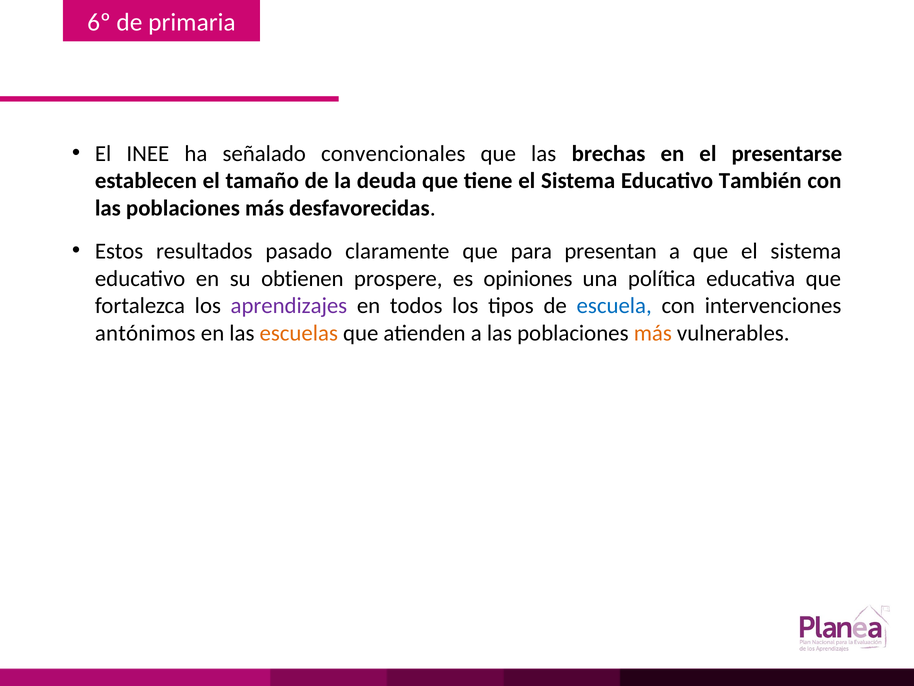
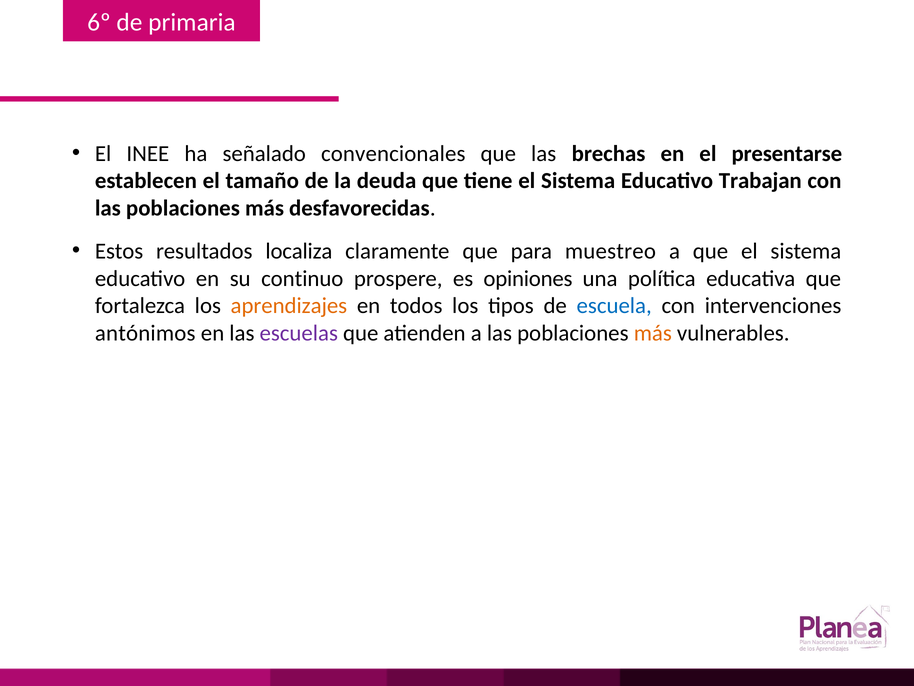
También: También -> Trabajan (760, 181)
pasado: pasado -> localiza (299, 251)
presentan: presentan -> muestreo (610, 251)
obtienen: obtienen -> continuo (302, 278)
aprendizajes colour: purple -> orange (289, 306)
escuelas colour: orange -> purple (299, 333)
